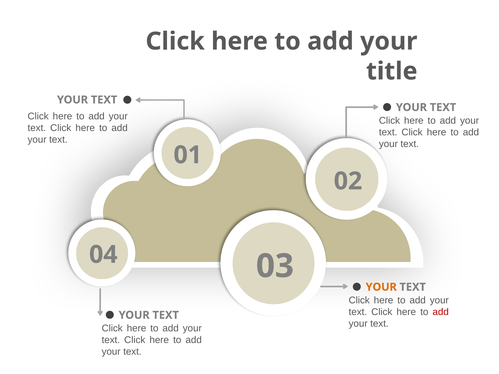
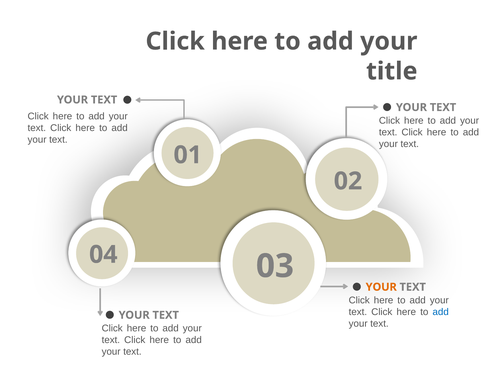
add colour: red -> blue (441, 312)
